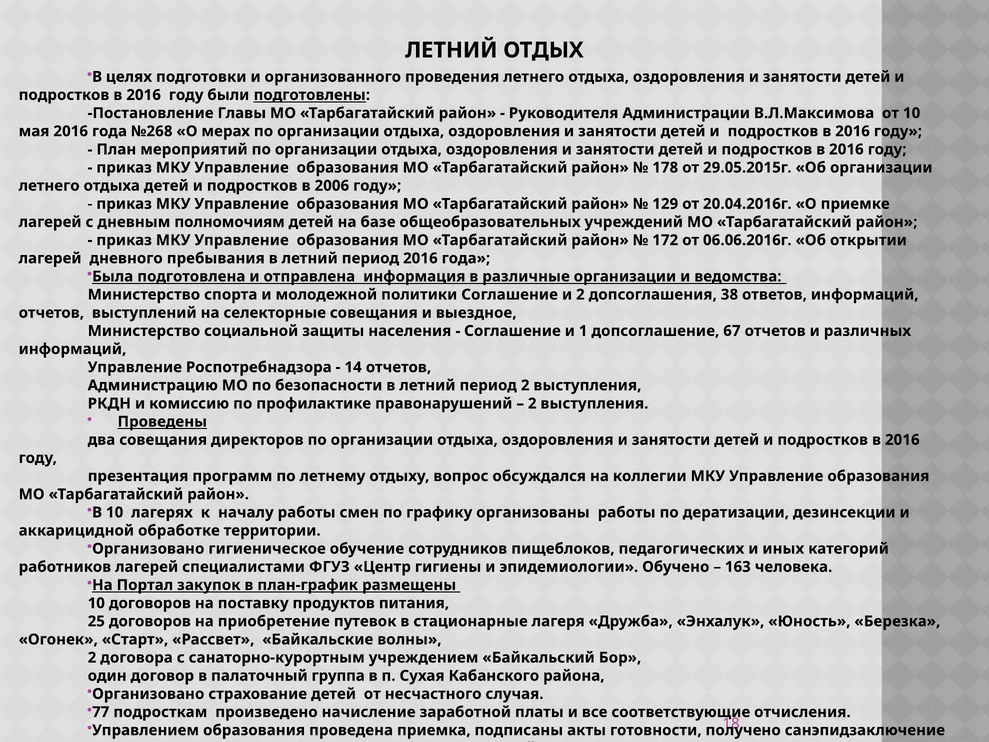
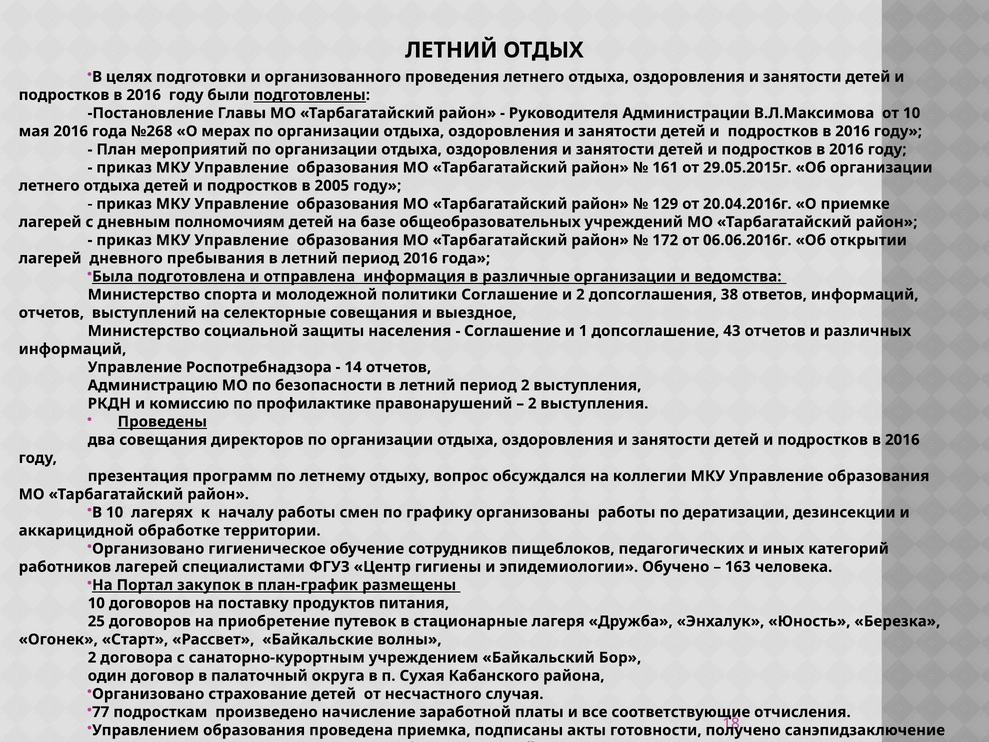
178: 178 -> 161 (665, 168)
2006: 2006 -> 2005 (332, 186)
67: 67 -> 43 (732, 331)
группа: группа -> округа (338, 676)
